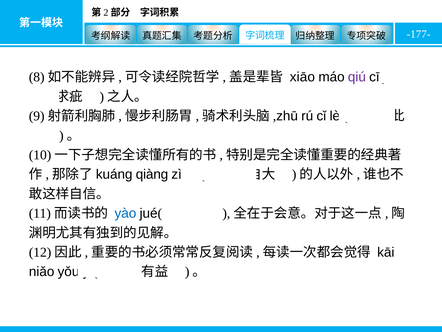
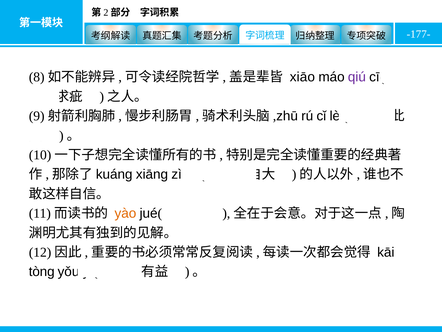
qiàng: qiàng -> xiāng (152, 174)
yào colour: blue -> orange (125, 213)
niǎo: niǎo -> tòng (42, 271)
